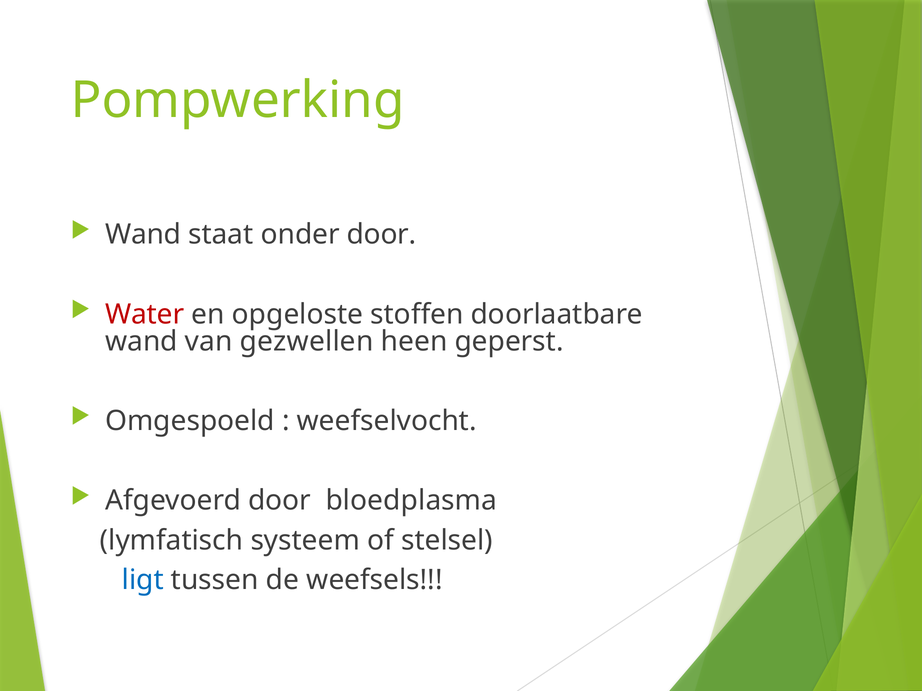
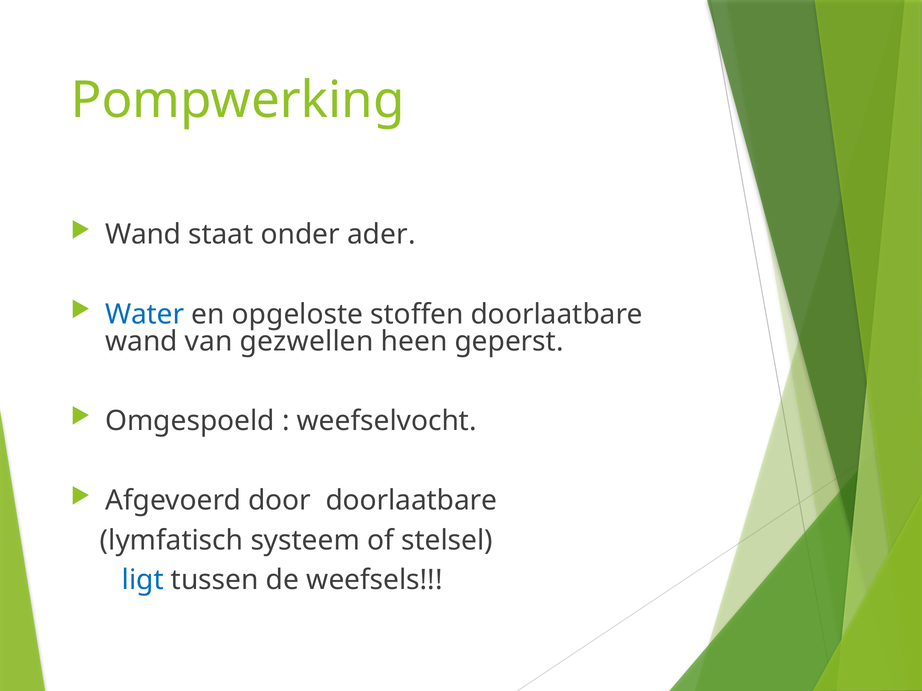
onder door: door -> ader (381, 235)
Water colour: red -> blue (145, 314)
door bloedplasma: bloedplasma -> doorlaatbare (411, 501)
